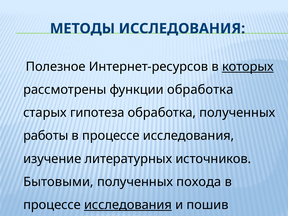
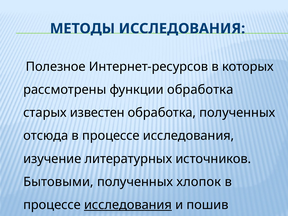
которых underline: present -> none (248, 67)
гипотеза: гипотеза -> известен (97, 113)
работы: работы -> отсюда (46, 136)
похода: похода -> хлопок (199, 182)
